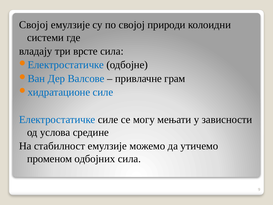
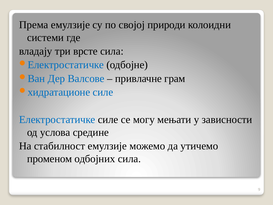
Својој: Својој -> Према (34, 25)
